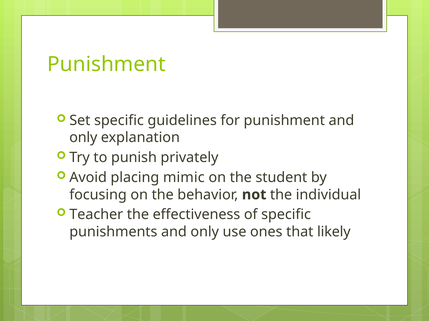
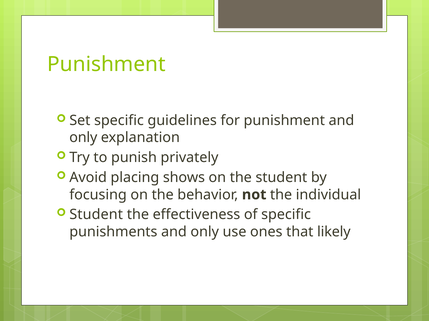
mimic: mimic -> shows (184, 178)
Teacher: Teacher -> Student (96, 215)
